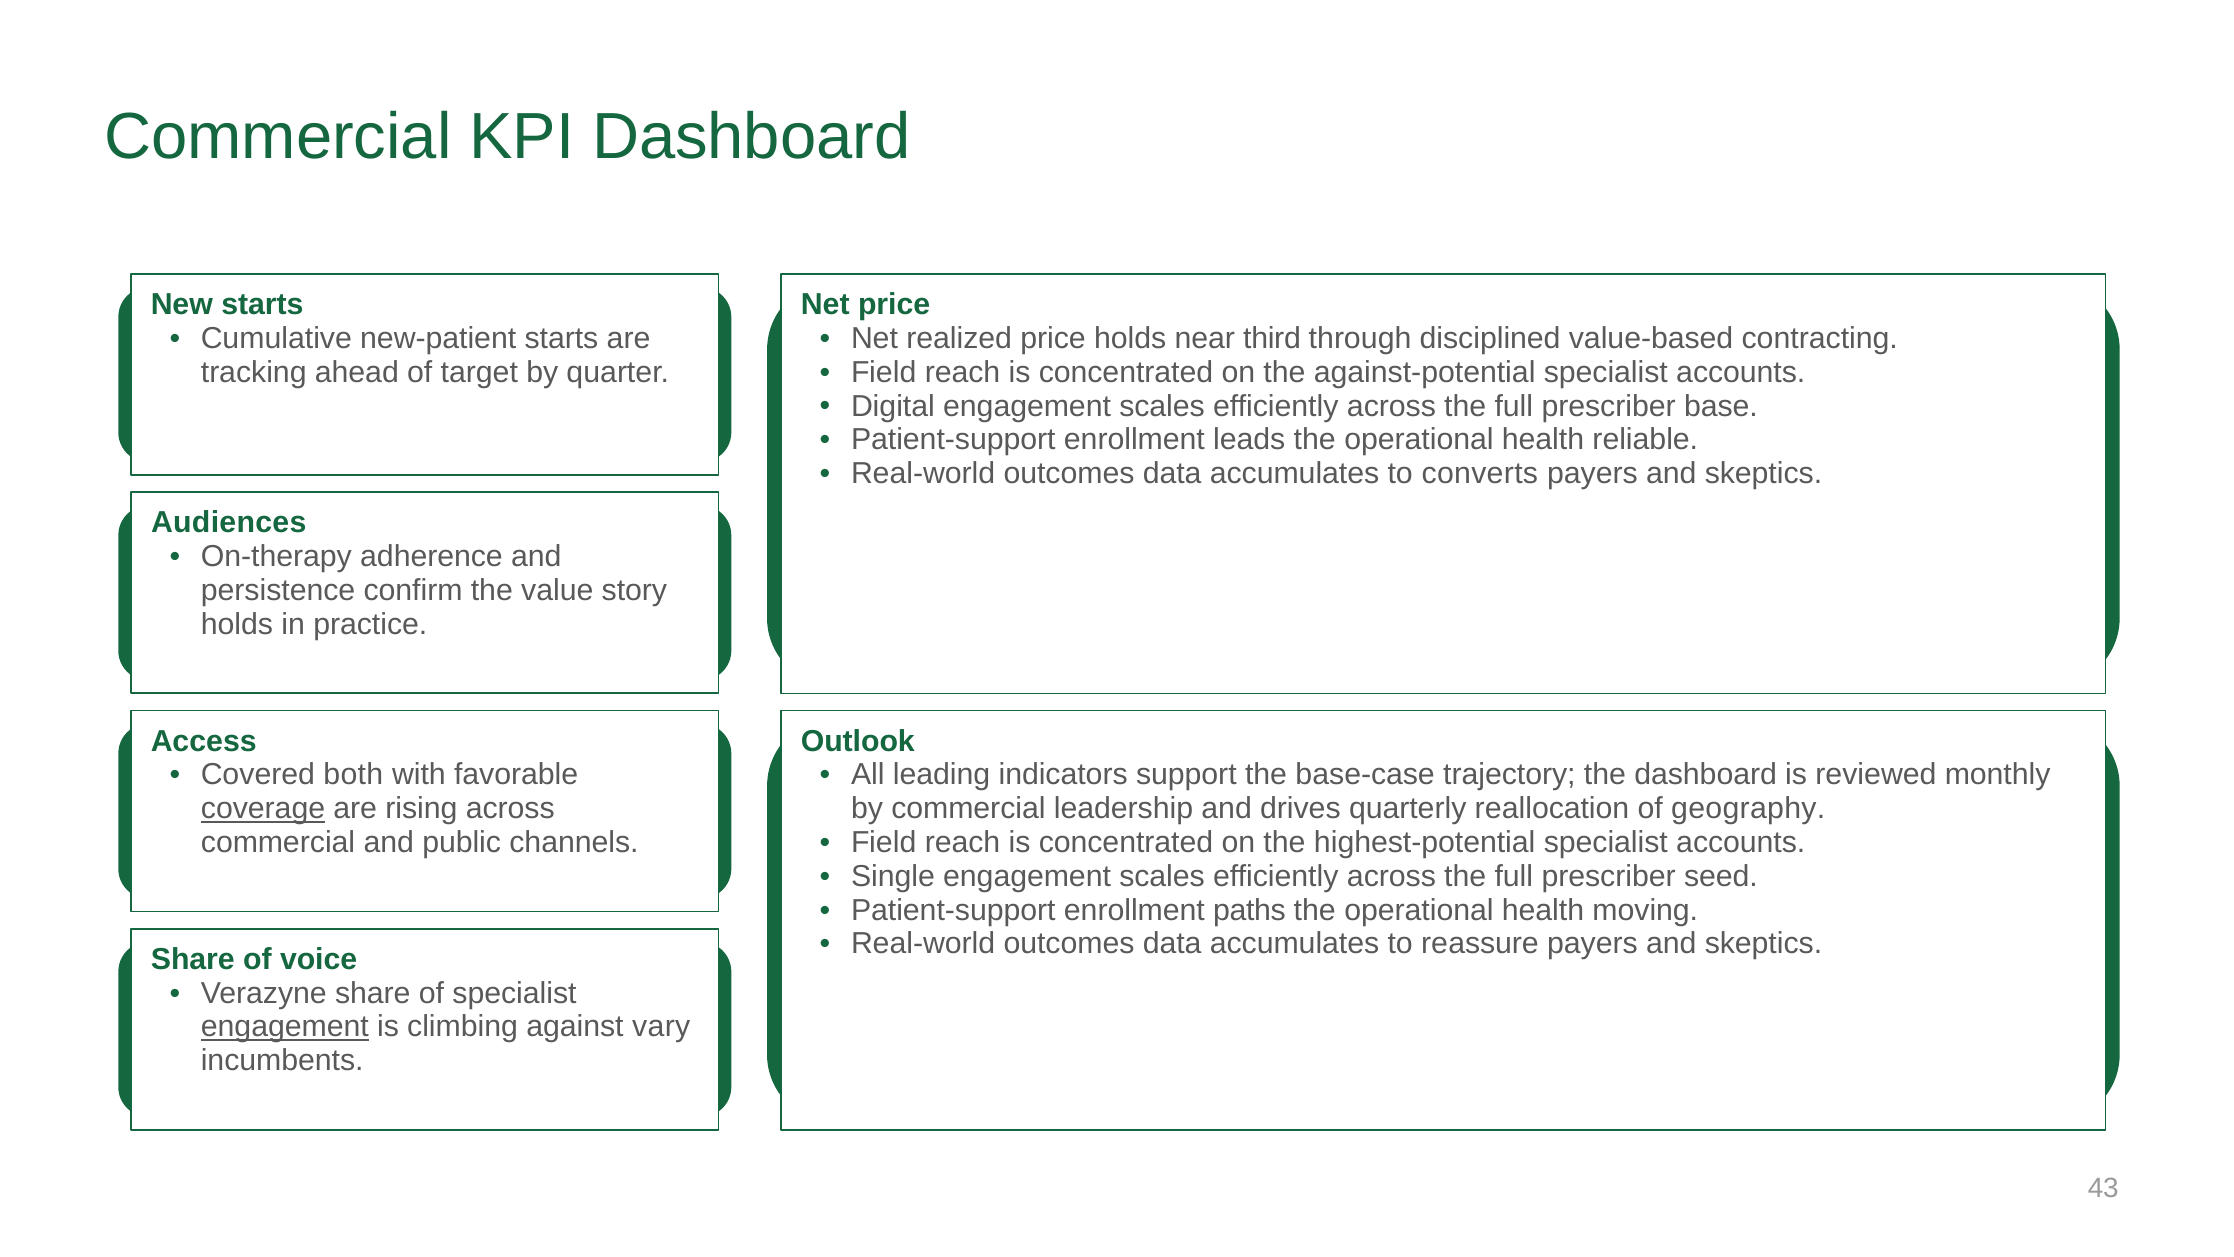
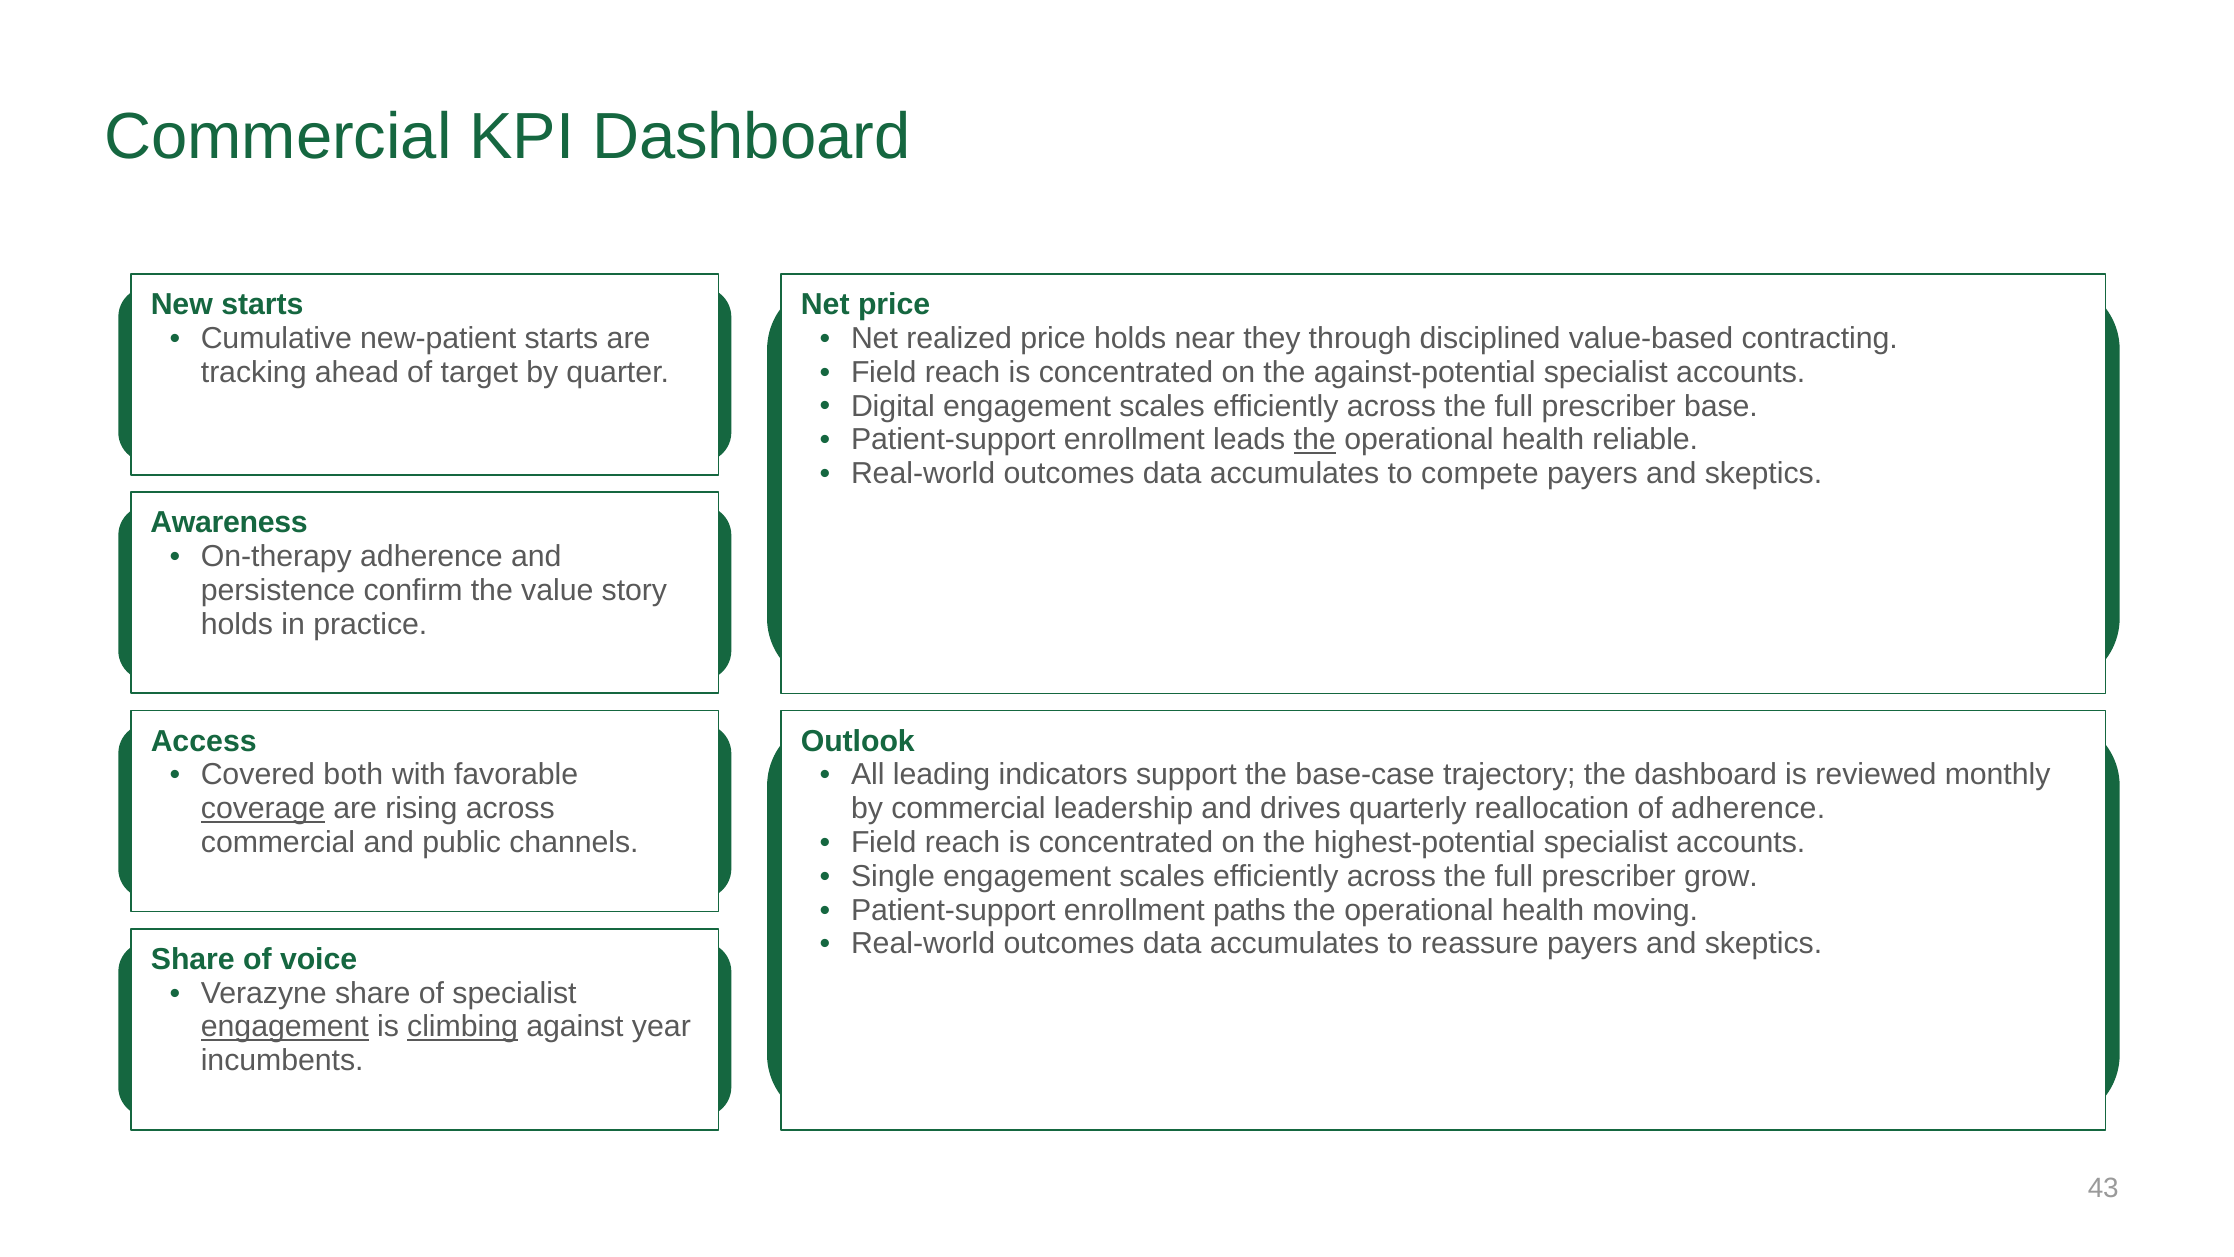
third: third -> they (1272, 338)
the underline: none -> present (1315, 440)
converts: converts -> compete (1480, 473)
Audiences: Audiences -> Awareness (229, 523)
of geography: geography -> adherence (1748, 808)
seed: seed -> grow (1721, 876)
climbing underline: none -> present (463, 1027)
vary: vary -> year (661, 1027)
